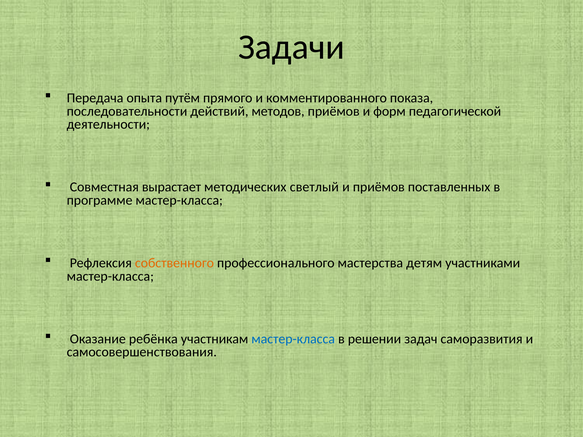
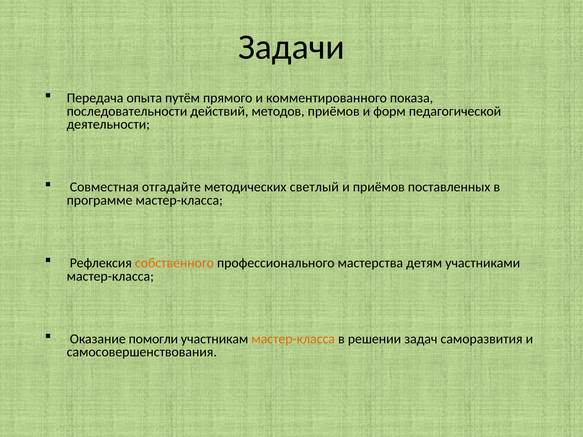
вырастает: вырастает -> отгадайте (171, 187)
ребёнка: ребёнка -> помогли (153, 339)
мастер-класса colour: blue -> orange (293, 339)
